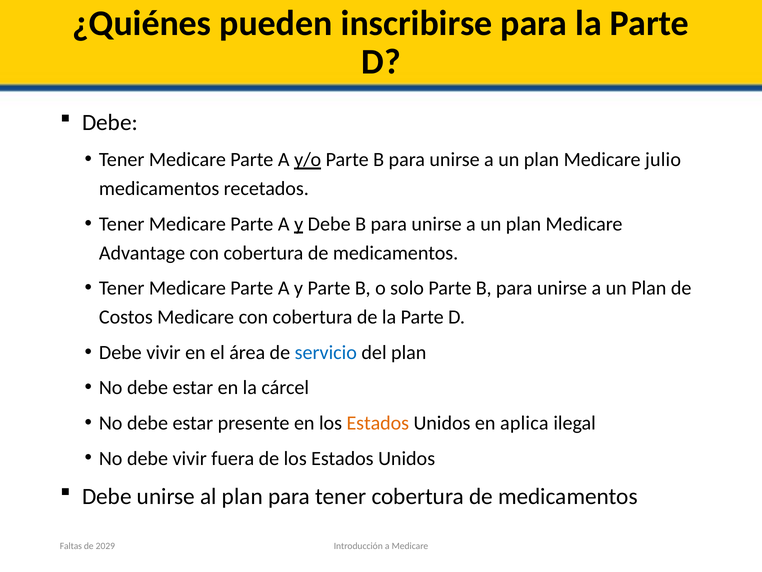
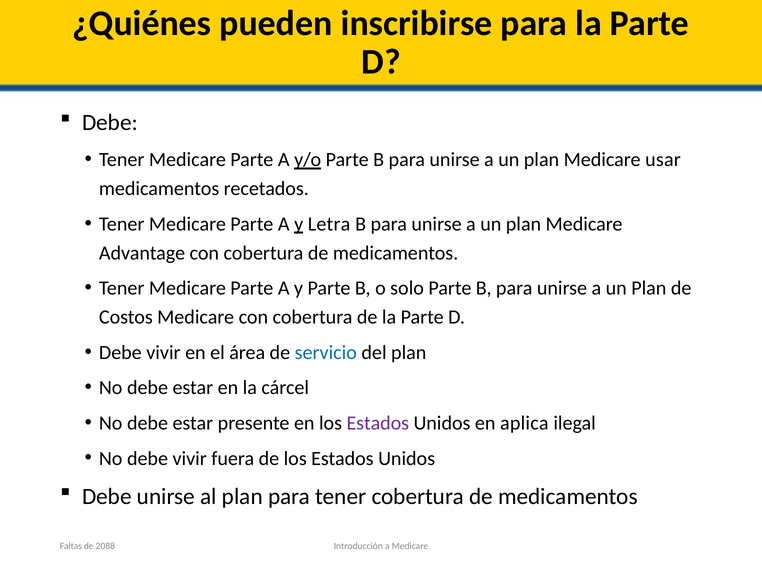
julio: julio -> usar (663, 160)
y Debe: Debe -> Letra (329, 224)
Estados colour: orange -> purple (378, 423)
2029: 2029 -> 2088 (105, 546)
